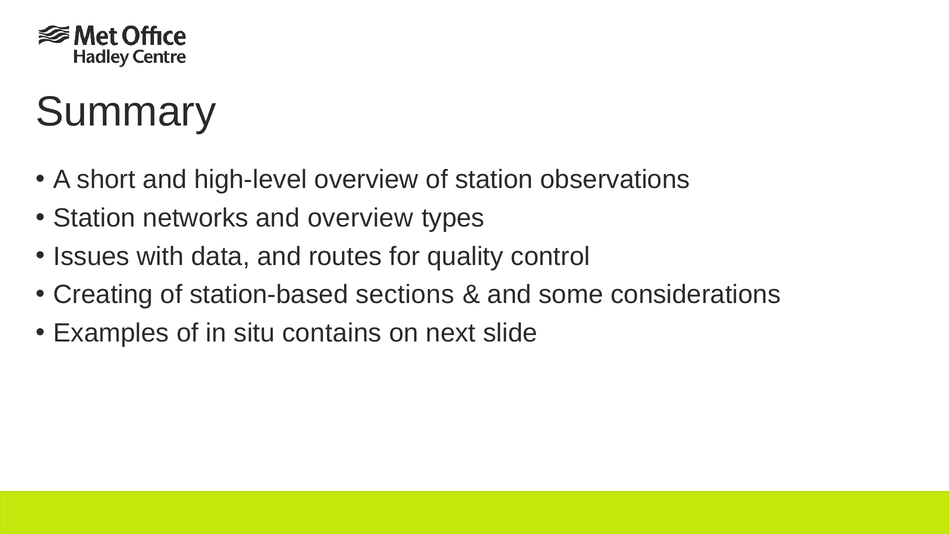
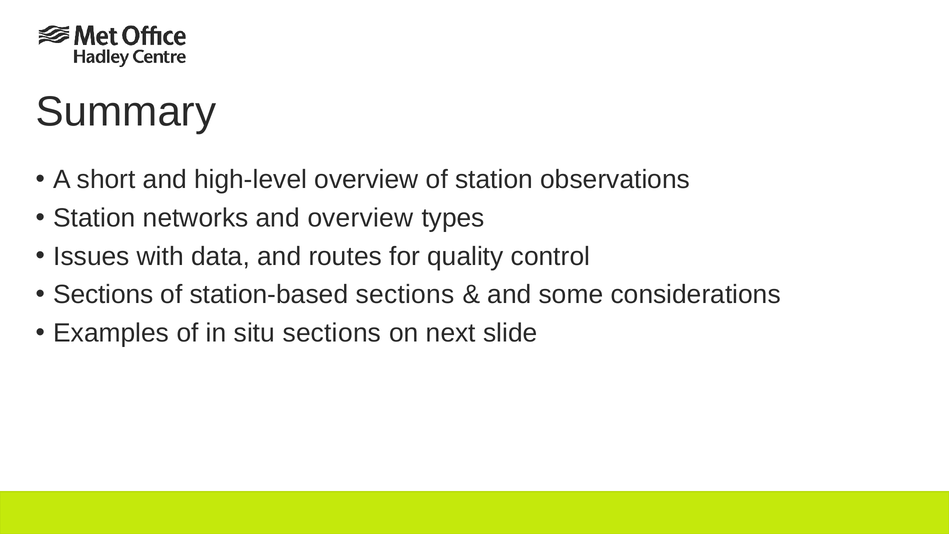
Creating: Creating -> Sections (103, 295)
situ contains: contains -> sections (332, 333)
